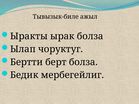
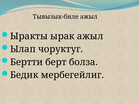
ырак болза: болза -> ажыл (90, 36)
